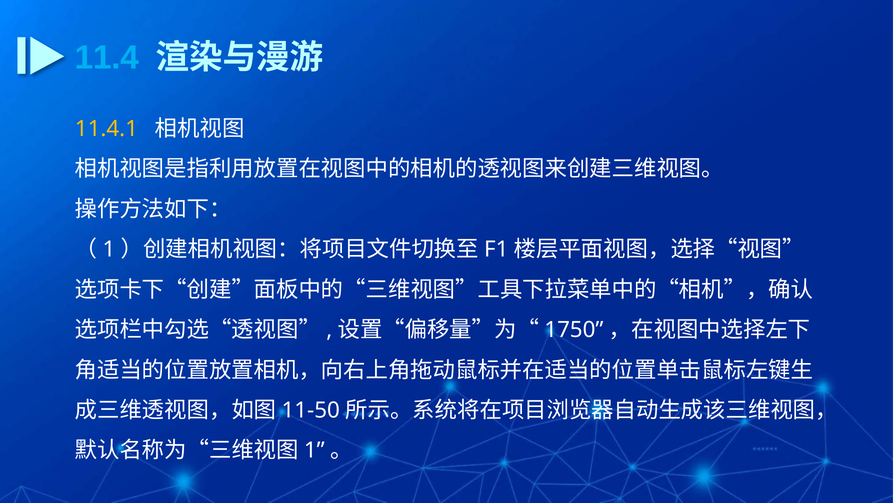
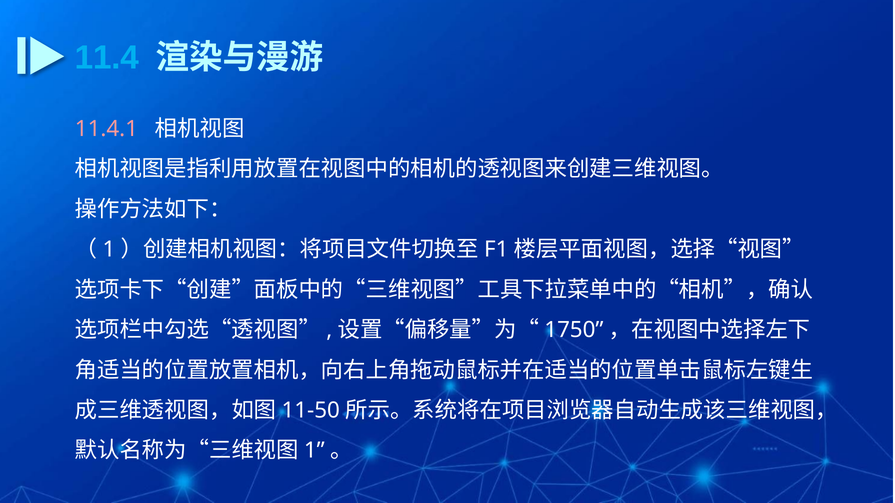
11.4.1 colour: yellow -> pink (106, 129)
